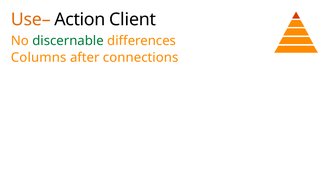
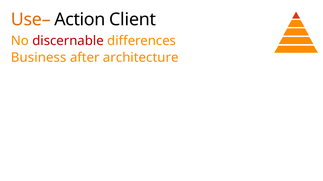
discernable colour: green -> red (68, 41)
Columns: Columns -> Business (39, 58)
connections: connections -> architecture (141, 58)
